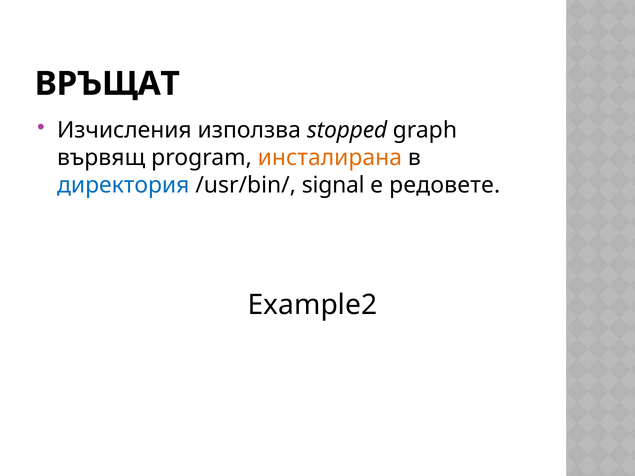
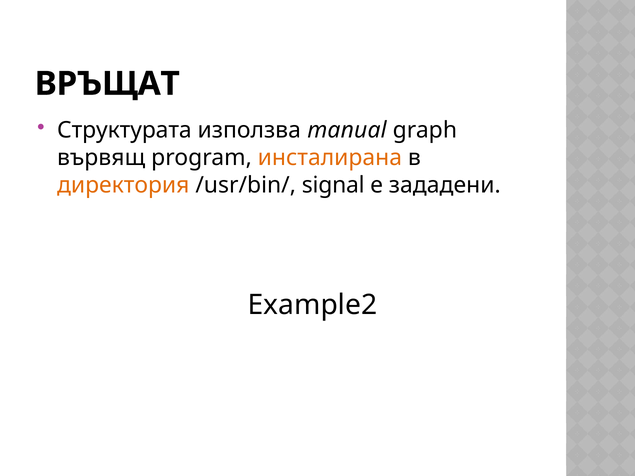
Изчисления: Изчисления -> Структурата (124, 130)
stopped: stopped -> manual (347, 130)
директория colour: blue -> orange (123, 185)
редовете: редовете -> зададени (445, 185)
